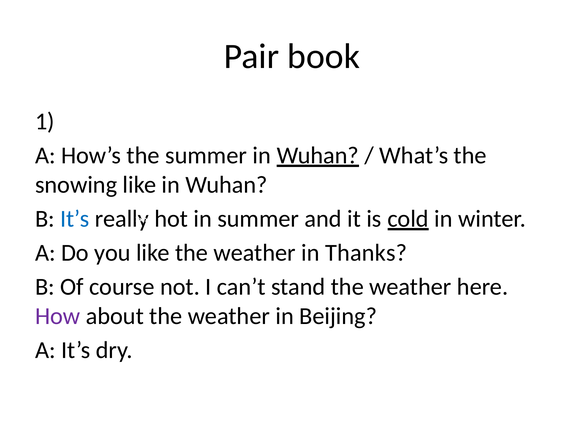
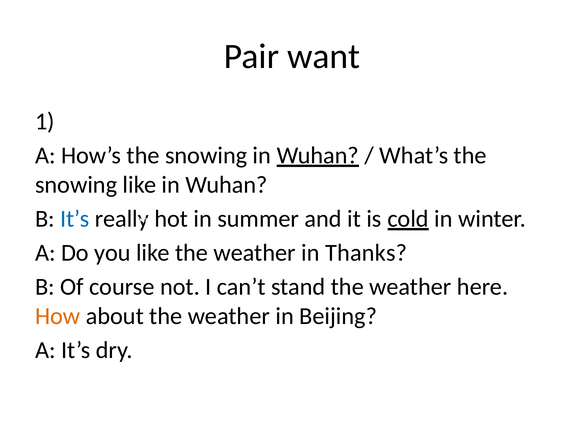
book: book -> want (324, 57)
How’s the summer: summer -> snowing (206, 155)
How colour: purple -> orange (58, 316)
